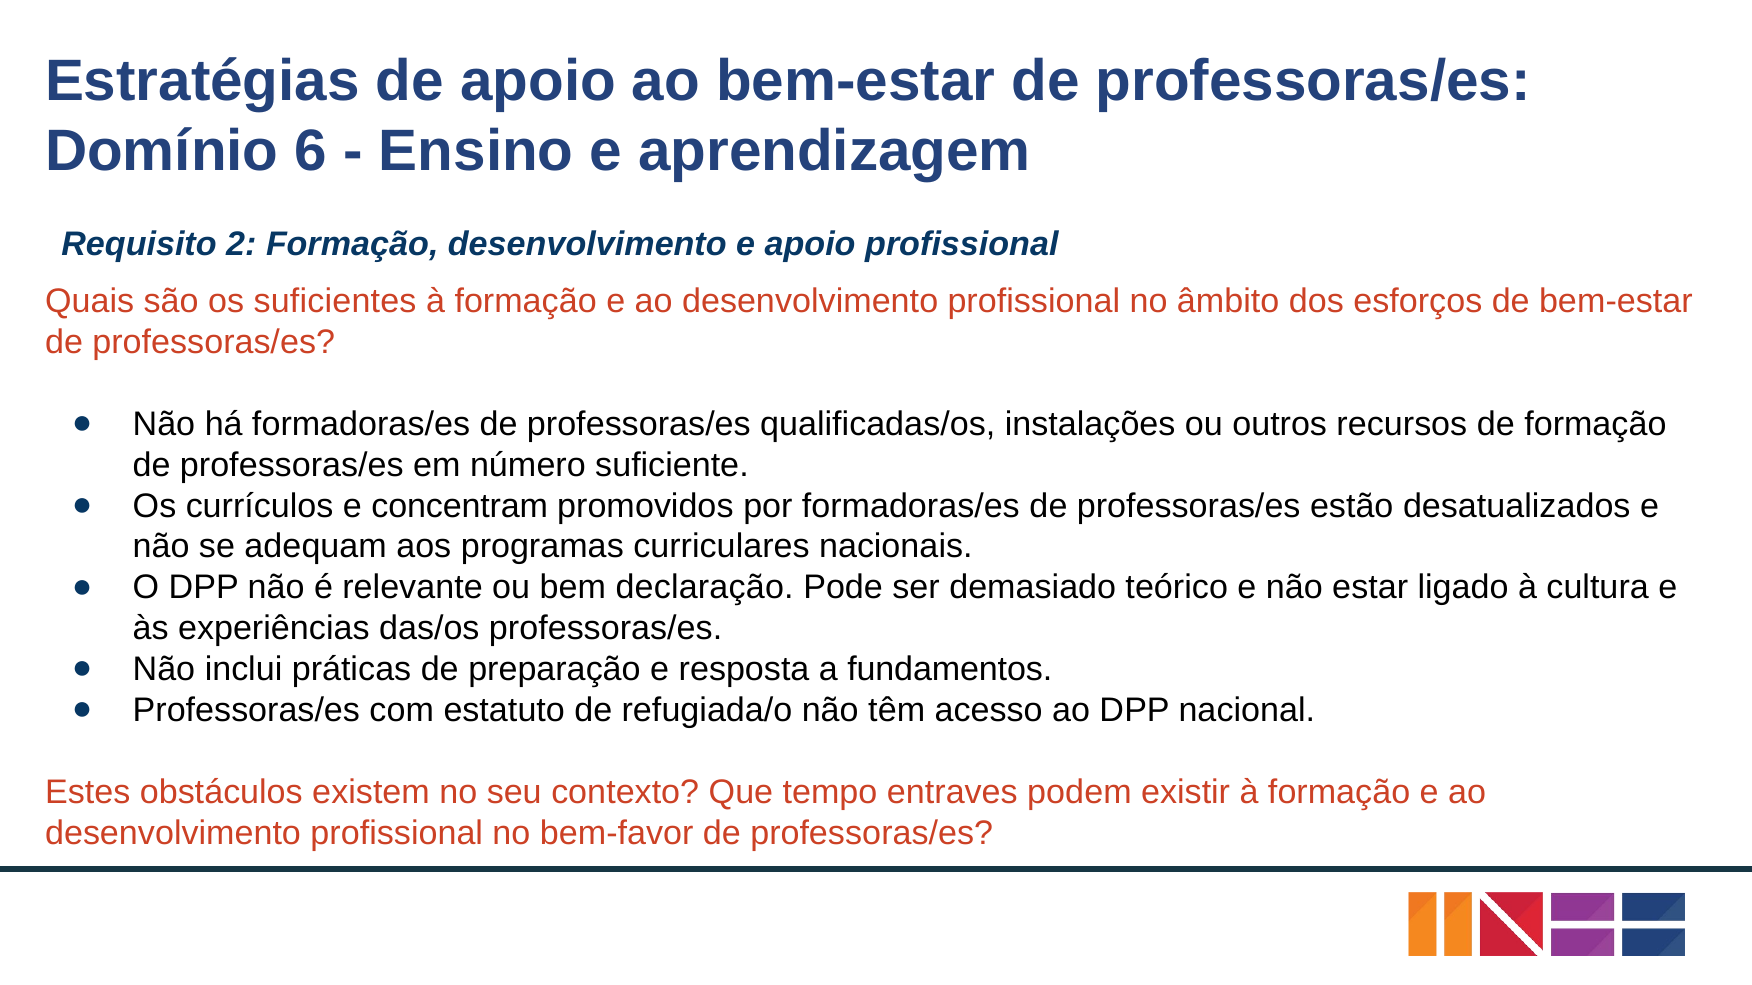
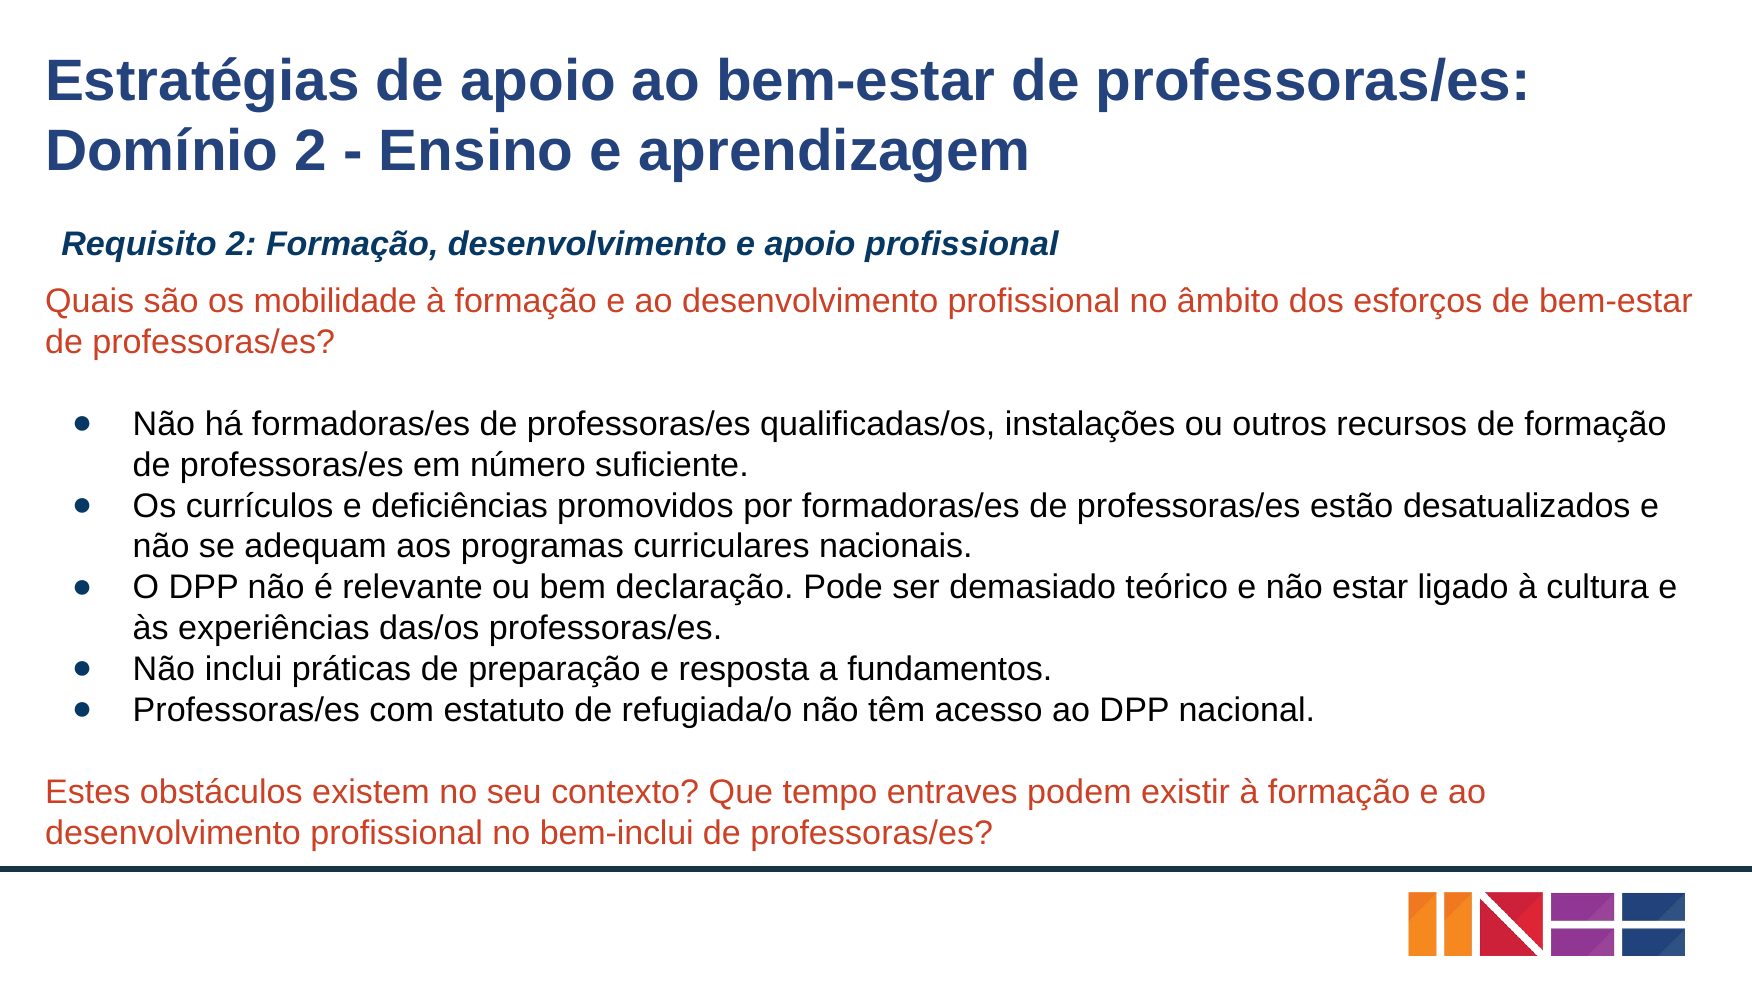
Domínio 6: 6 -> 2 (311, 152)
suficientes: suficientes -> mobilidade (335, 302)
concentram: concentram -> deficiências (460, 506)
bem-favor: bem-favor -> bem-inclui (617, 833)
